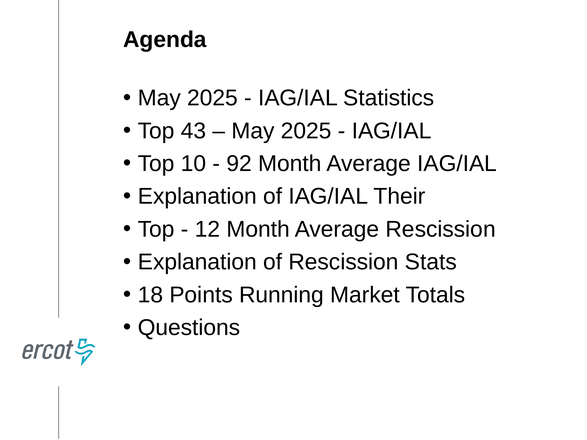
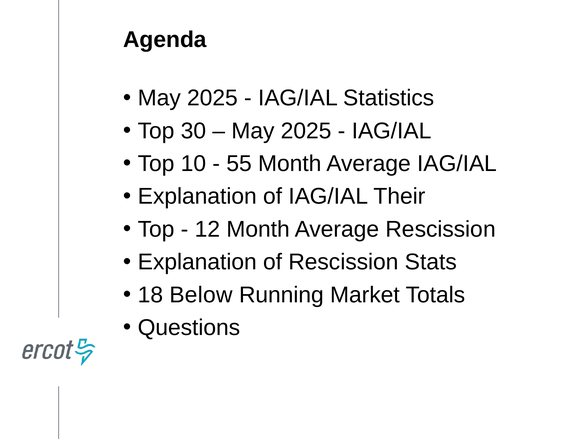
43: 43 -> 30 (194, 131)
92: 92 -> 55 (239, 164)
Points: Points -> Below (201, 295)
